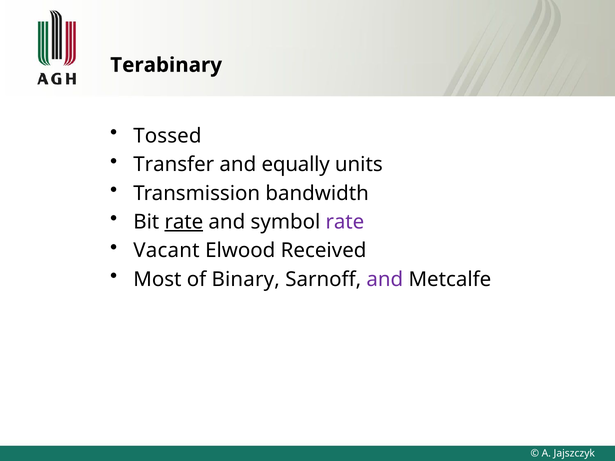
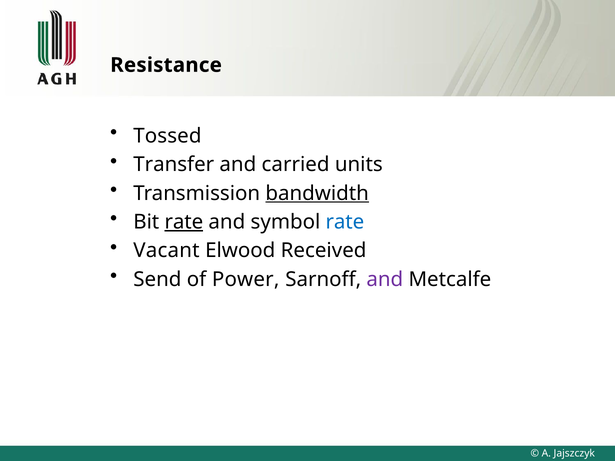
Terabinary: Terabinary -> Resistance (166, 65)
equally: equally -> carried (296, 165)
bandwidth underline: none -> present (317, 193)
rate colour: purple -> blue (345, 222)
Most: Most -> Send (157, 279)
Binary: Binary -> Power (246, 279)
